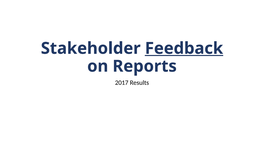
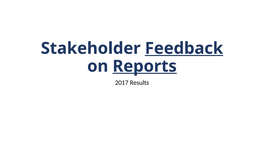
Reports underline: none -> present (145, 66)
